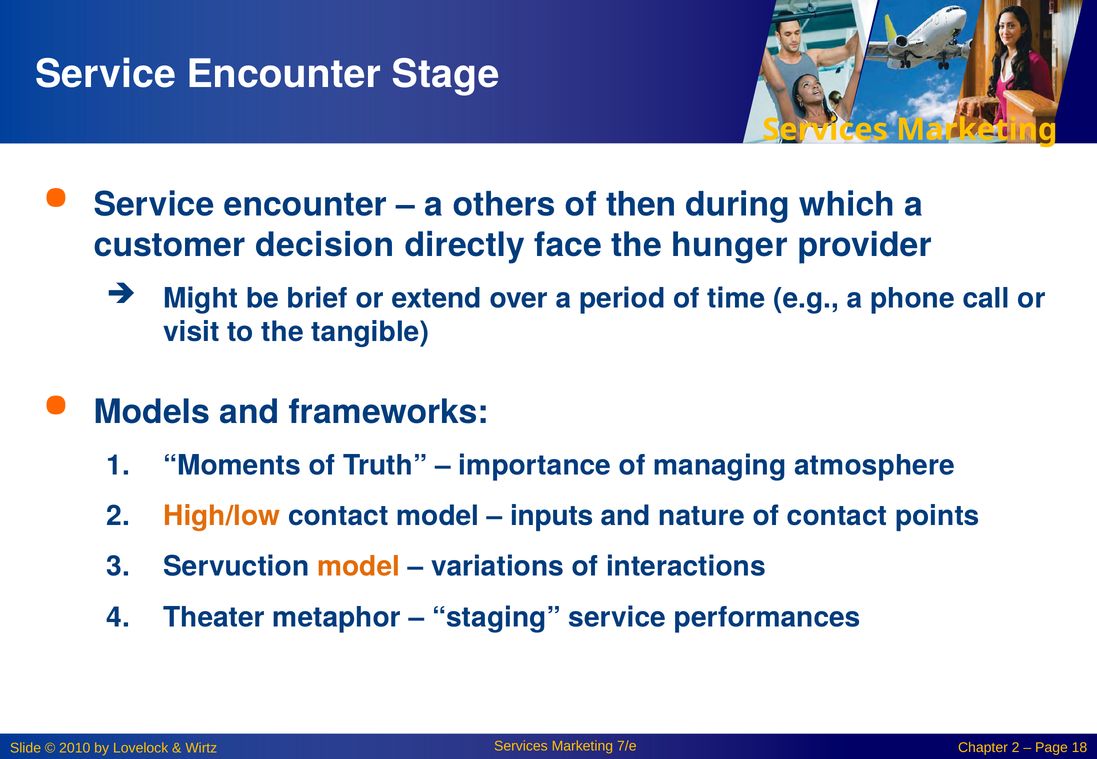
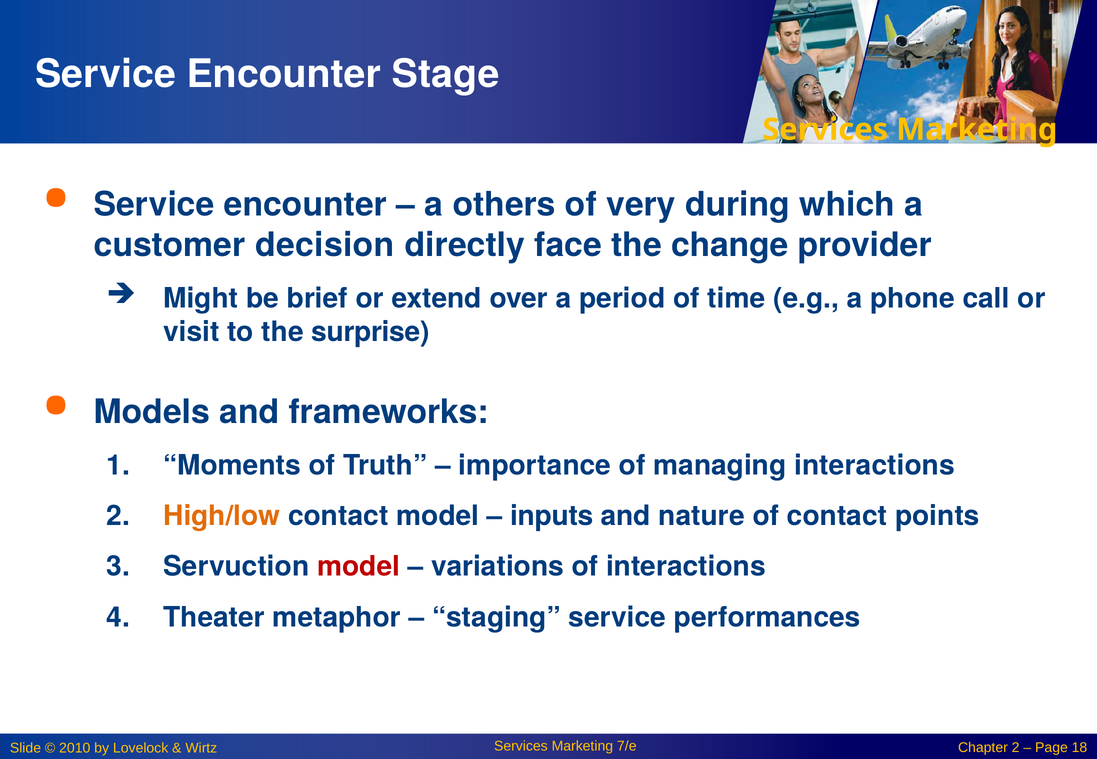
then: then -> very (641, 205)
hunger: hunger -> change (730, 245)
tangible: tangible -> surprise (370, 333)
managing atmosphere: atmosphere -> interactions (875, 466)
model colour: orange -> red (359, 567)
